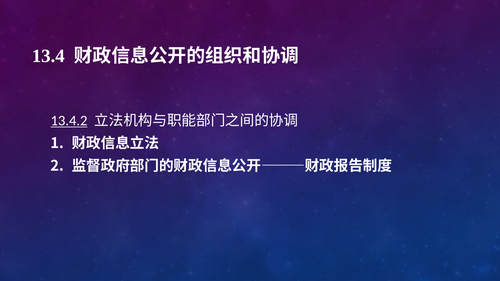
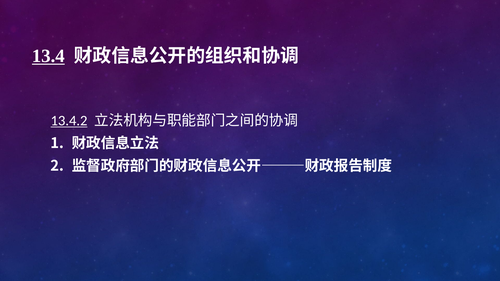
13.4 underline: none -> present (48, 56)
